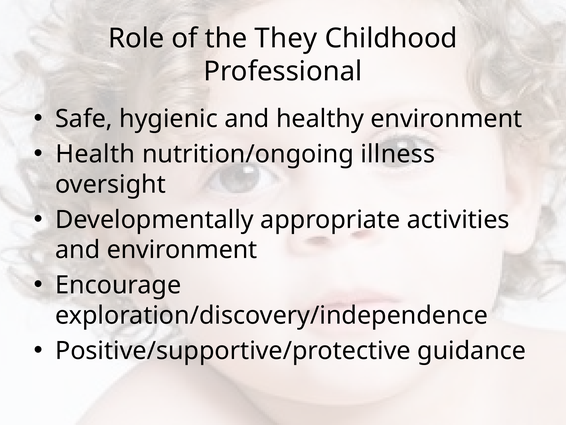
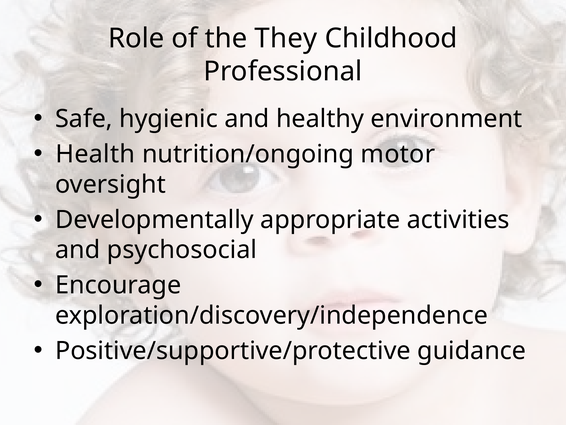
illness: illness -> motor (398, 154)
and environment: environment -> psychosocial (182, 250)
